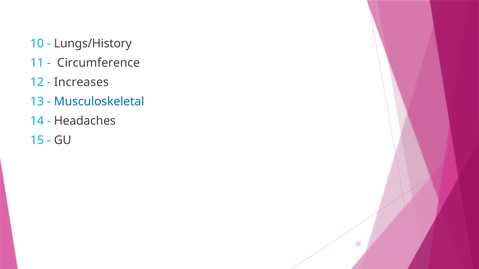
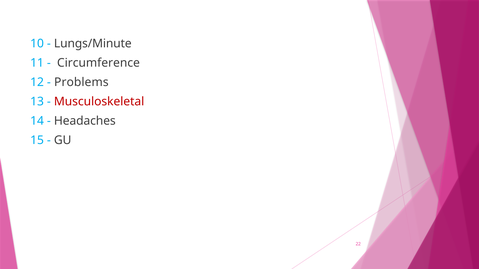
Lungs/History: Lungs/History -> Lungs/Minute (93, 44)
Increases: Increases -> Problems (81, 82)
Musculoskeletal colour: blue -> red (99, 102)
